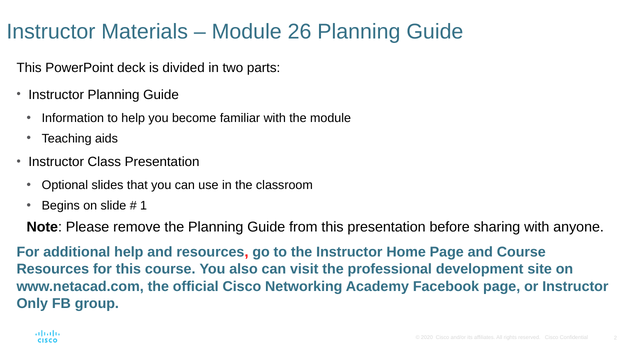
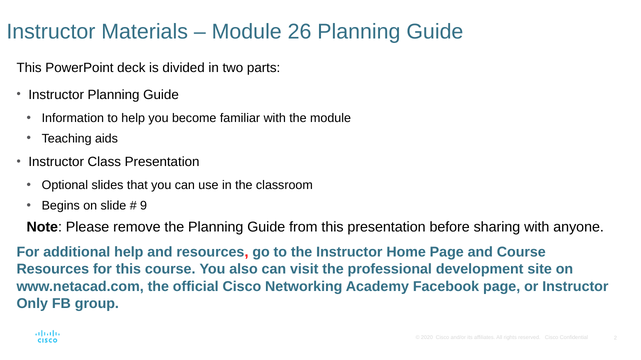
1: 1 -> 9 (144, 206)
